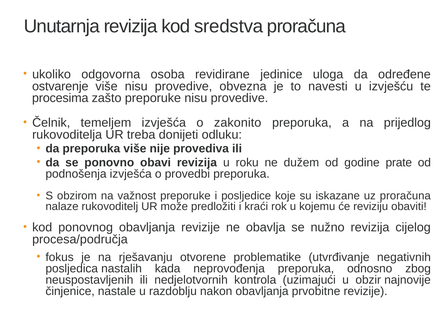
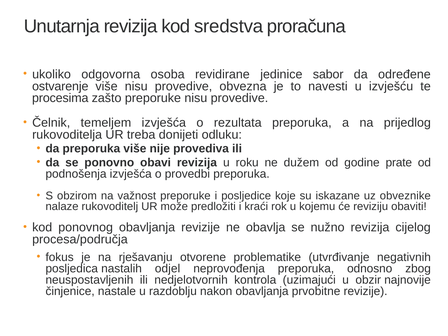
uloga: uloga -> sabor (328, 74)
zakonito: zakonito -> rezultata (238, 123)
uz proračuna: proračuna -> obveznike (405, 196)
kada: kada -> odjel (168, 268)
